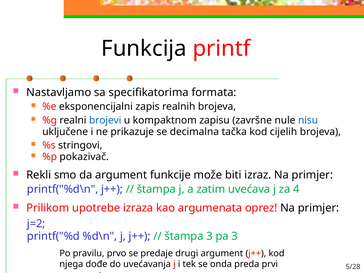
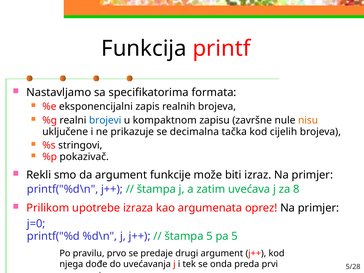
nisu colour: blue -> orange (308, 120)
4: 4 -> 8 (296, 189)
j=2: j=2 -> j=0 (36, 224)
štampa 3: 3 -> 5 (210, 236)
pa 3: 3 -> 5 (235, 236)
